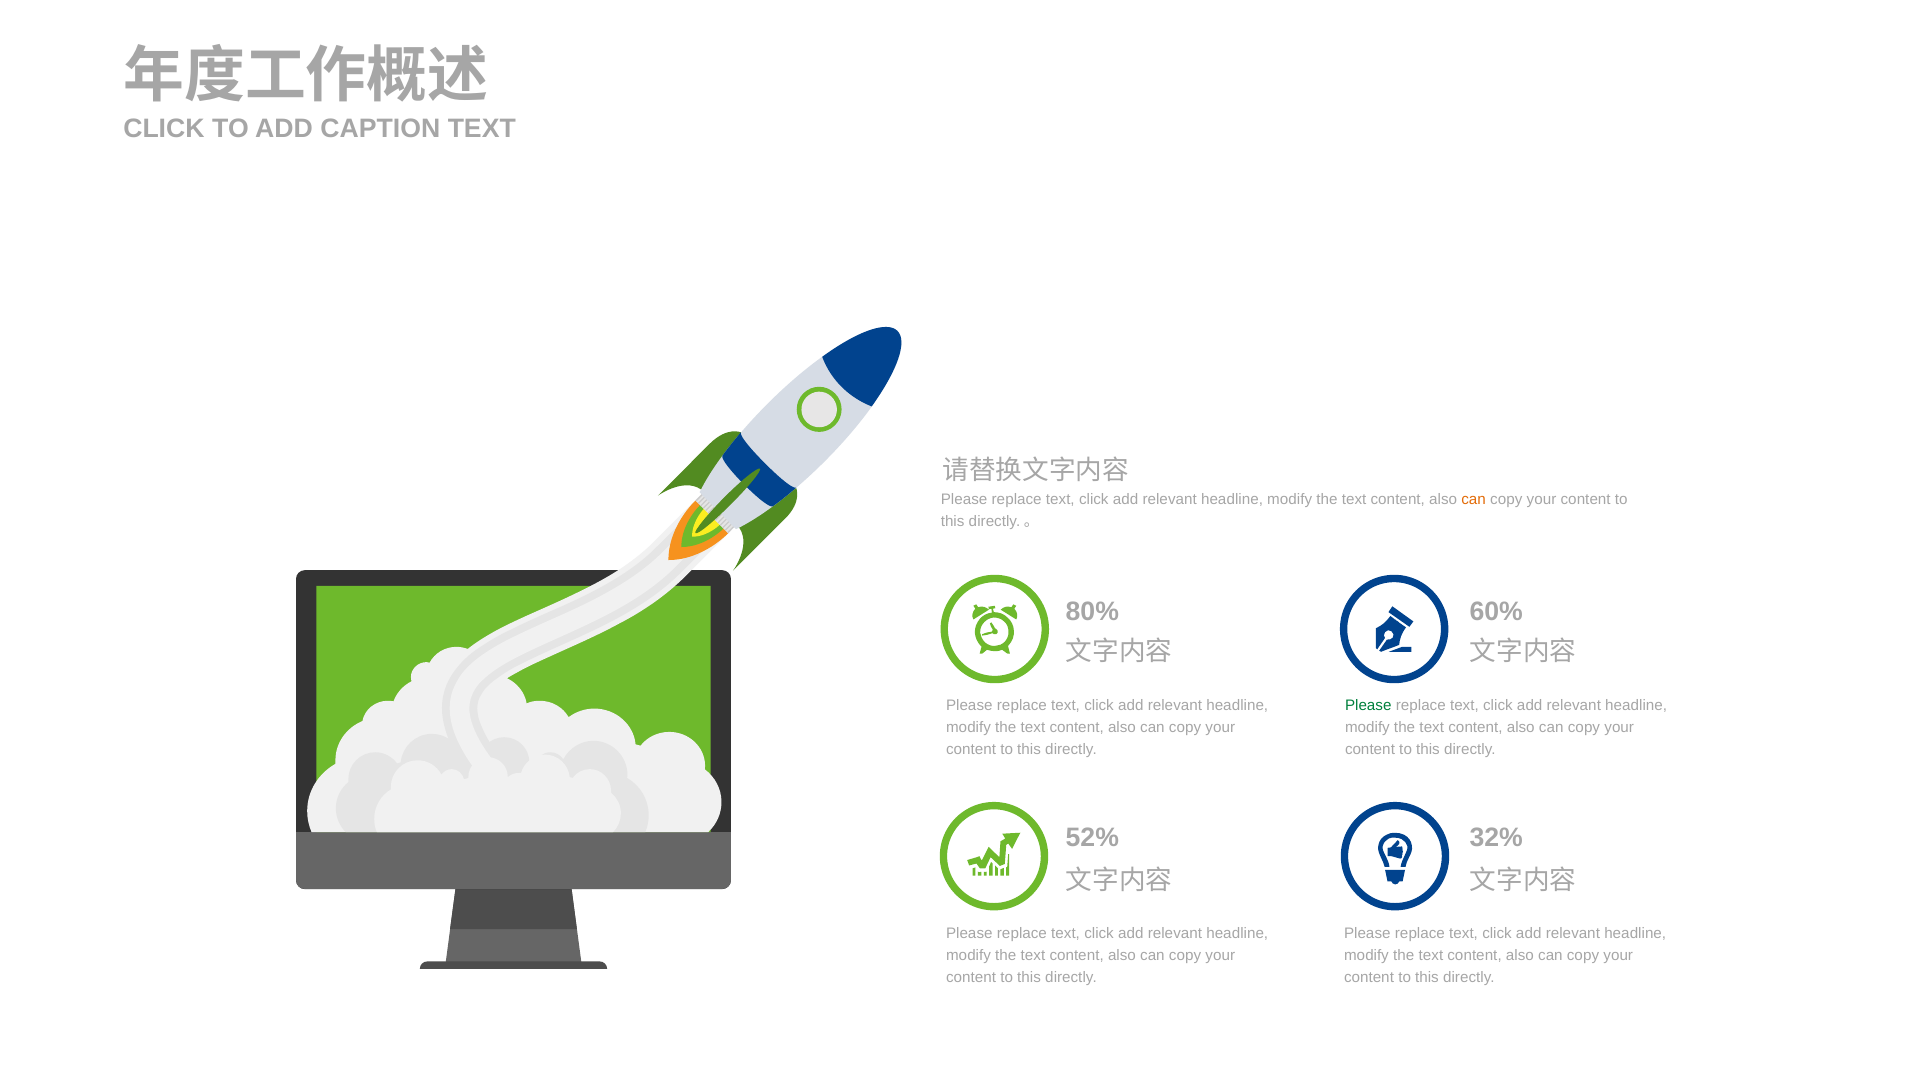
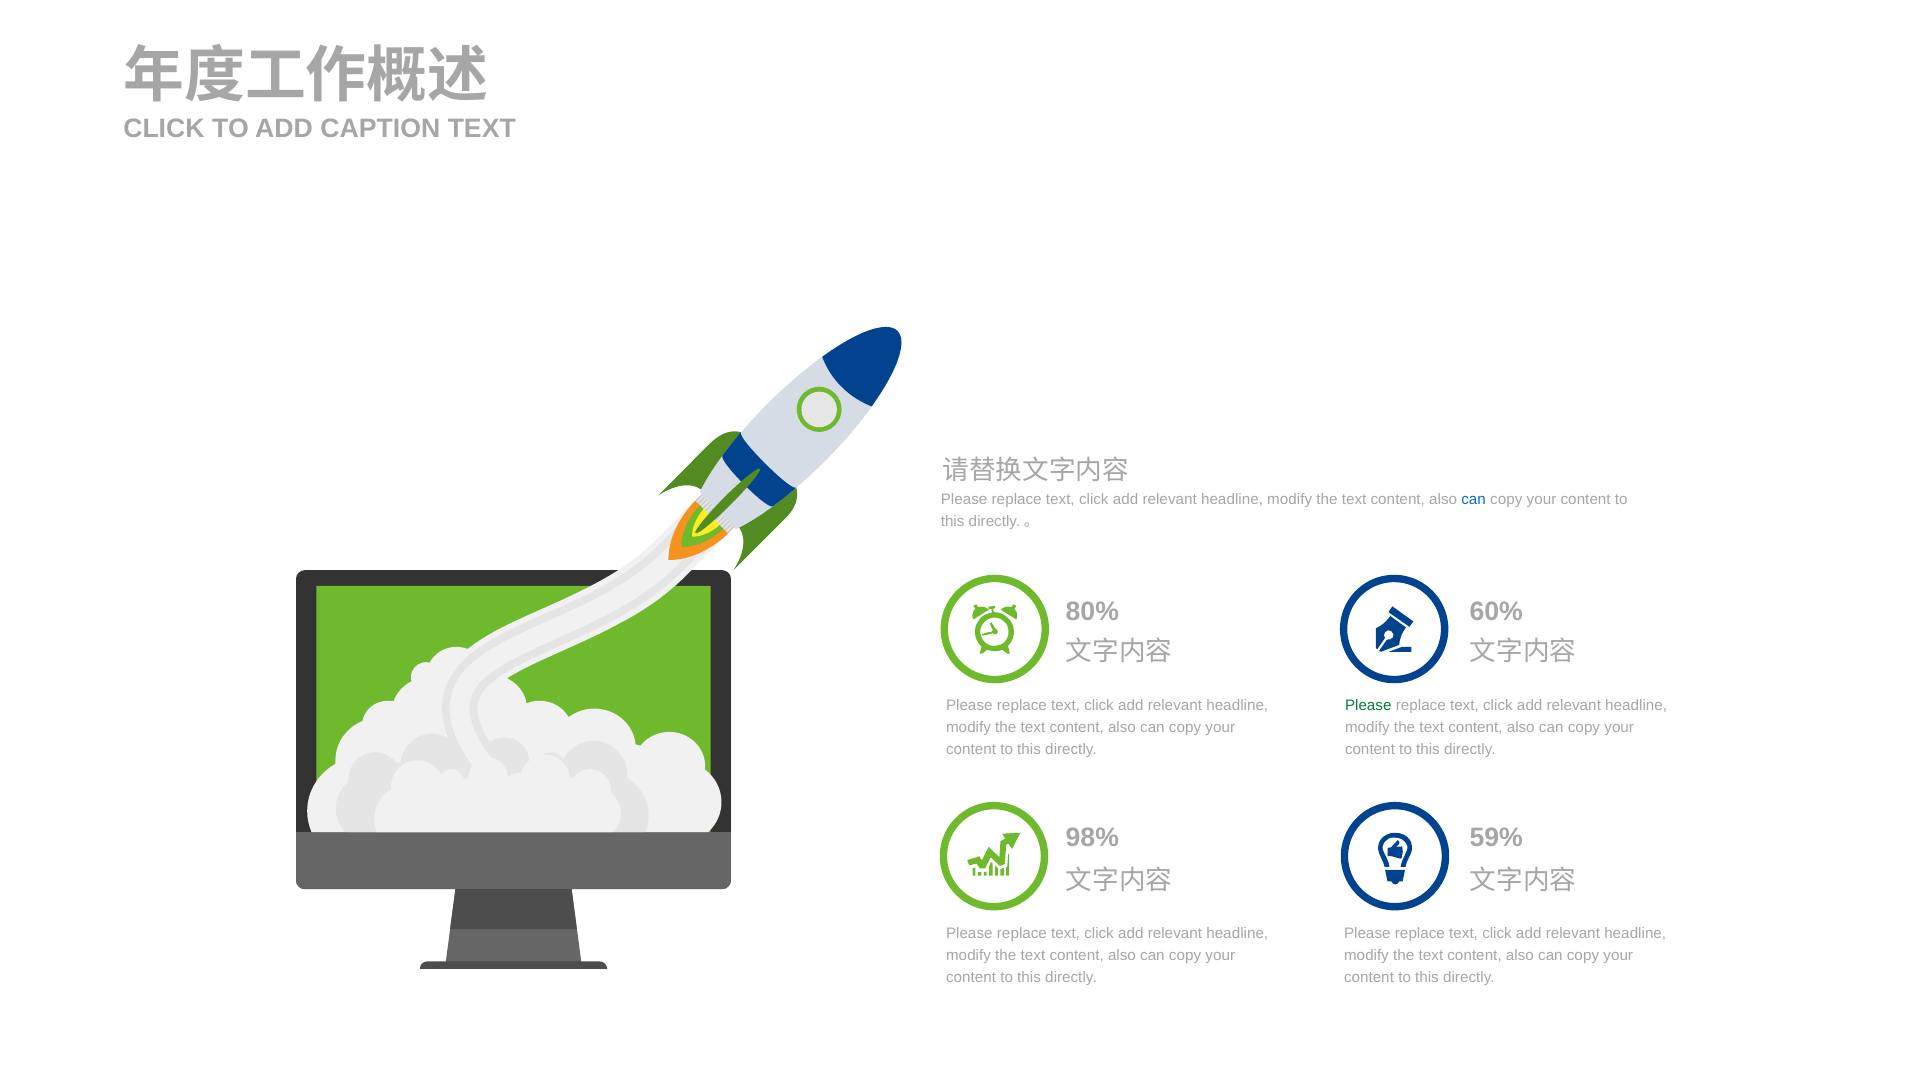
can colour: orange -> blue (1474, 499)
52%: 52% -> 98% (1092, 837)
32%: 32% -> 59% (1496, 837)
